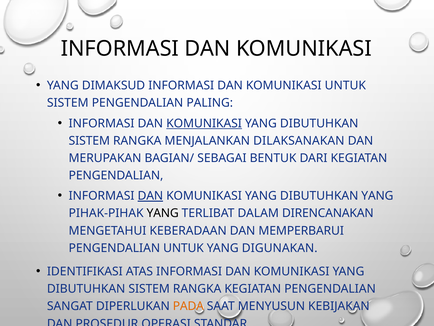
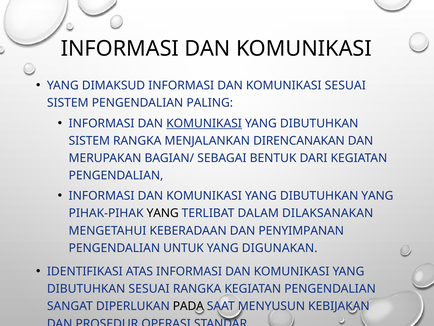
KOMUNIKASI UNTUK: UNTUK -> SESUAI (345, 85)
DILAKSANAKAN: DILAKSANAKAN -> DIRENCANAKAN (299, 141)
DAN underline: present -> none (150, 196)
DIRENCANAKAN: DIRENCANAKAN -> DILAKSANAKAN (328, 213)
MEMPERBARUI: MEMPERBARUI -> PENYIMPANAN (301, 230)
SISTEM: SISTEM -> SESUAI (149, 288)
PADA colour: orange -> black (188, 306)
